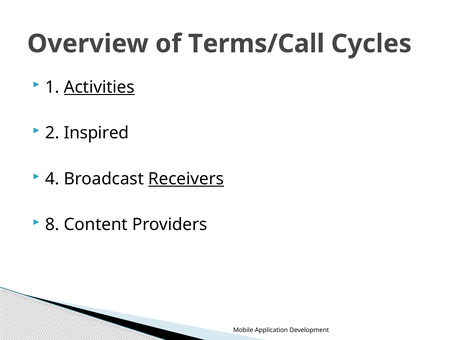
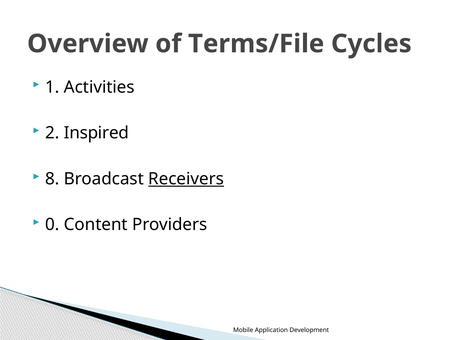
Terms/Call: Terms/Call -> Terms/File (256, 44)
Activities underline: present -> none (99, 87)
4: 4 -> 8 (52, 179)
8: 8 -> 0 (52, 225)
